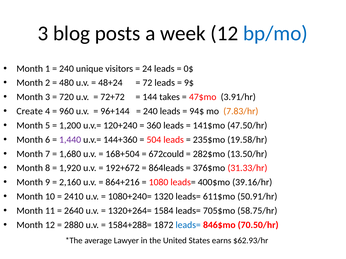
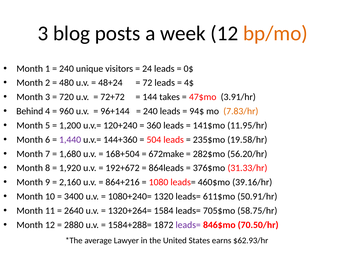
bp/mo colour: blue -> orange (275, 33)
9$: 9$ -> 4$ (189, 83)
Create: Create -> Behind (30, 111)
47.50/hr: 47.50/hr -> 11.95/hr (247, 126)
672could: 672could -> 672make (166, 154)
13.50/hr: 13.50/hr -> 56.20/hr (247, 154)
400$mo: 400$mo -> 460$mo (214, 183)
2410: 2410 -> 3400 (74, 197)
leads= colour: blue -> purple (188, 225)
